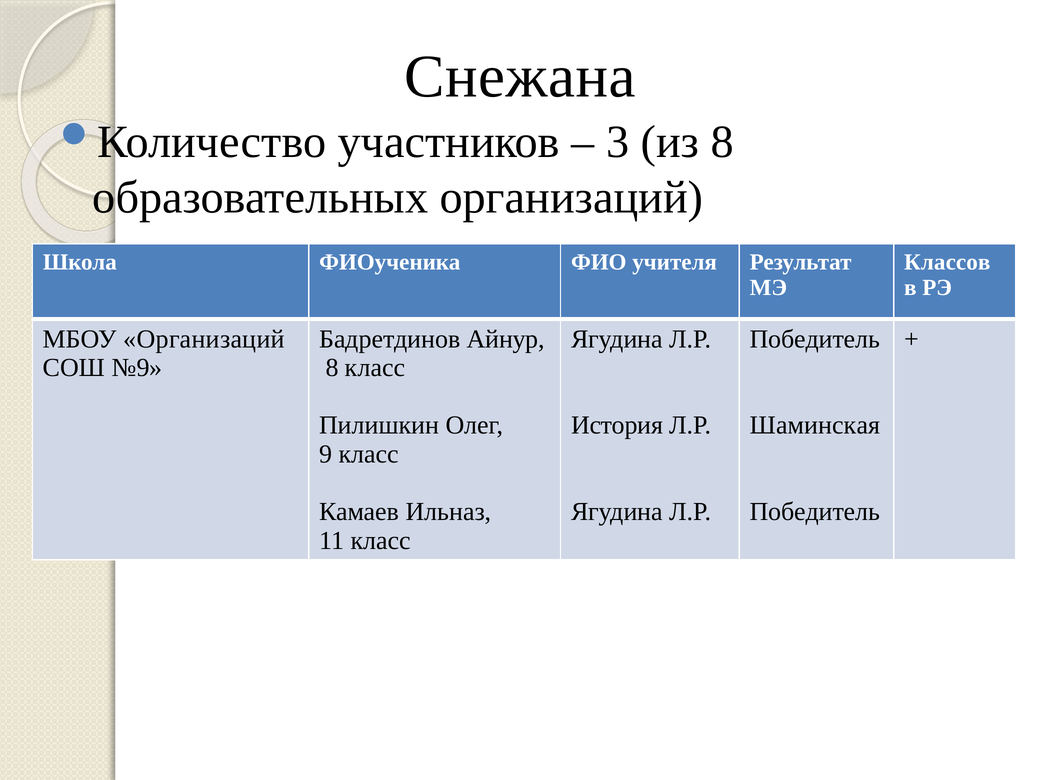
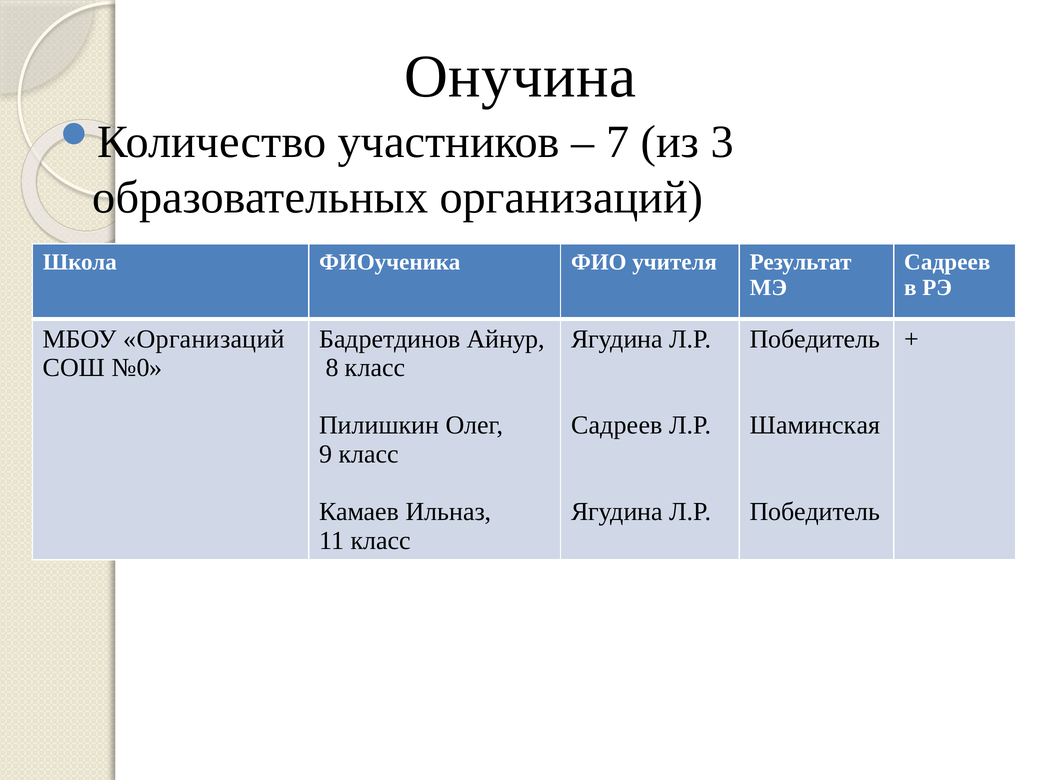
Снежана: Снежана -> Онучина (520, 77)
3: 3 -> 7 (618, 142)
из 8: 8 -> 3 (722, 142)
Классов: Классов -> Садреев (947, 262)
№9: №9 -> №0 (137, 368)
История: История -> Садреев (617, 425)
